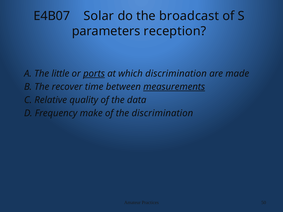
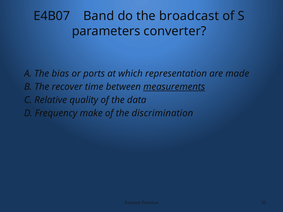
Solar: Solar -> Band (99, 16)
reception: reception -> converter (175, 31)
little: little -> bias (60, 74)
ports underline: present -> none (94, 74)
which discrimination: discrimination -> representation (176, 74)
